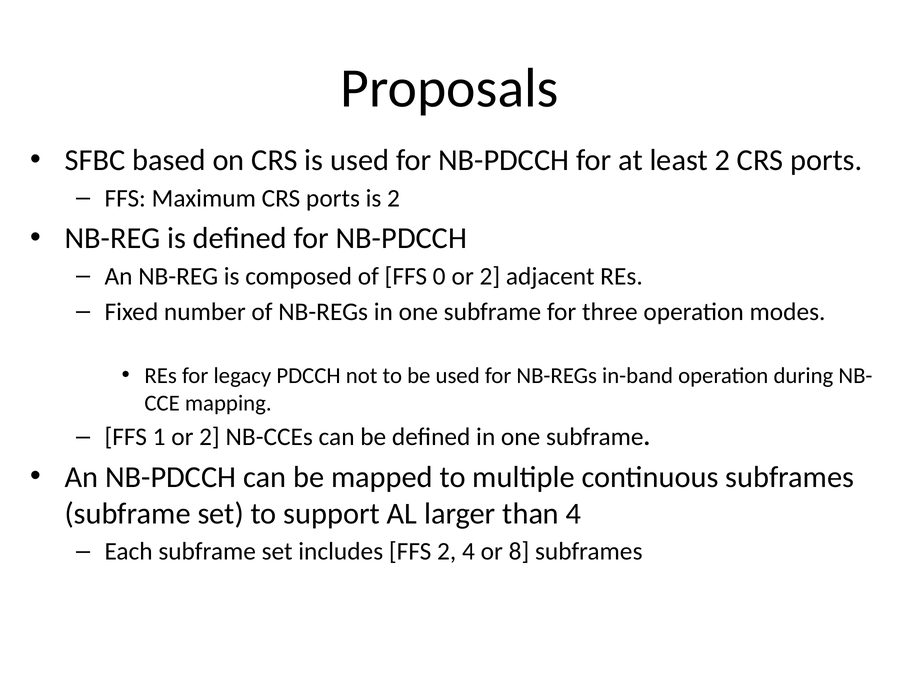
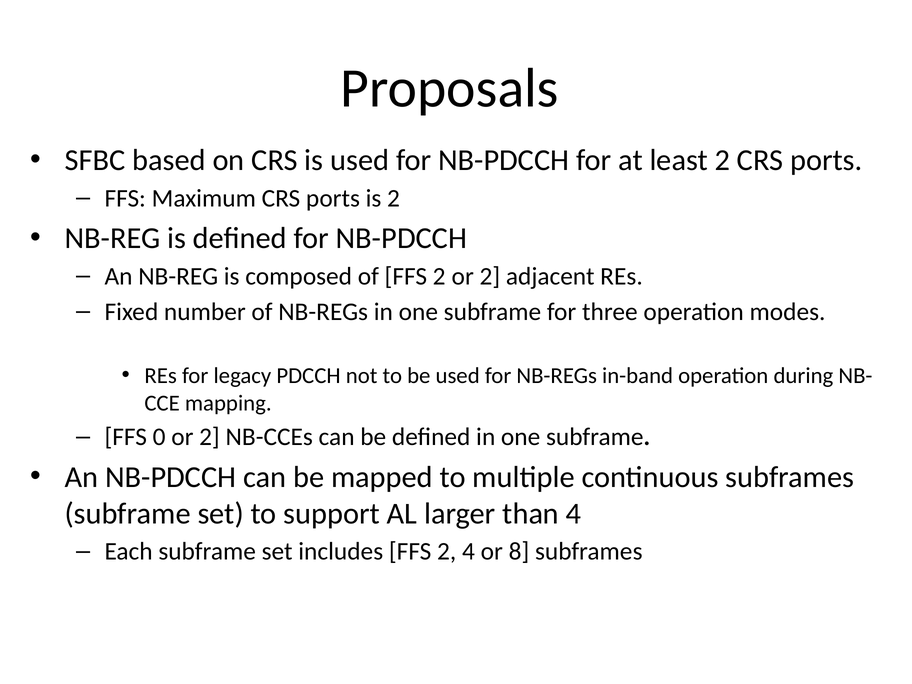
of FFS 0: 0 -> 2 (439, 276)
1: 1 -> 0 (159, 437)
